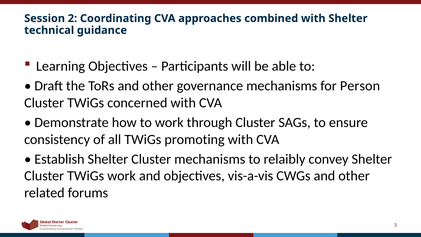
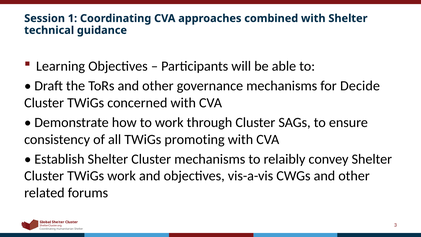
2: 2 -> 1 (72, 18)
Person: Person -> Decide (360, 86)
